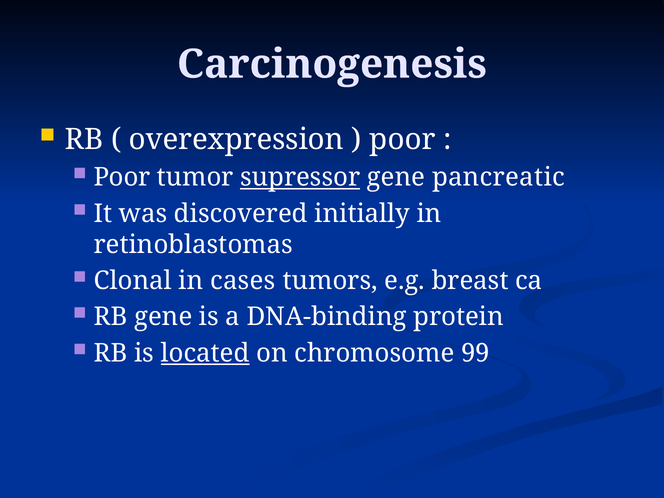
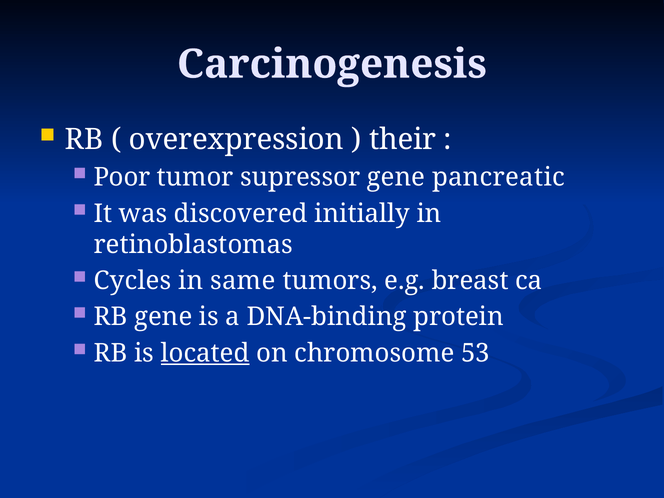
poor: poor -> their (403, 139)
supressor underline: present -> none (300, 177)
Clonal: Clonal -> Cycles (133, 281)
cases: cases -> same (243, 281)
99: 99 -> 53 (475, 353)
